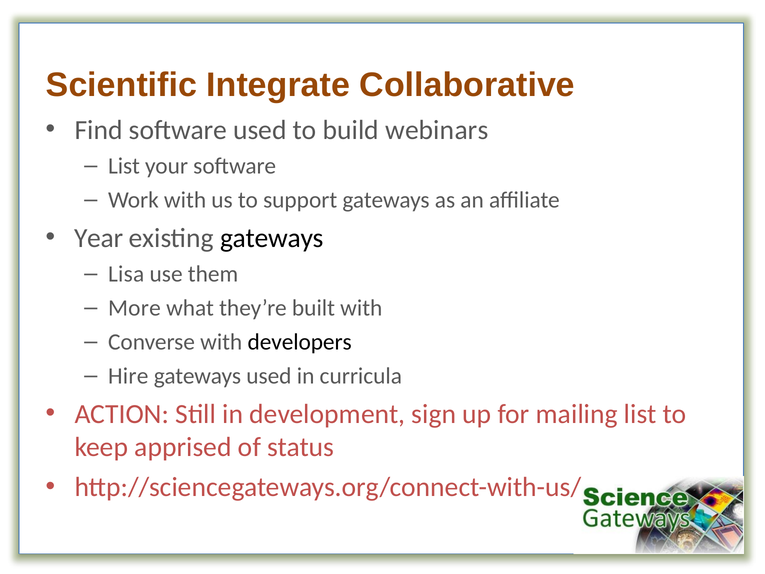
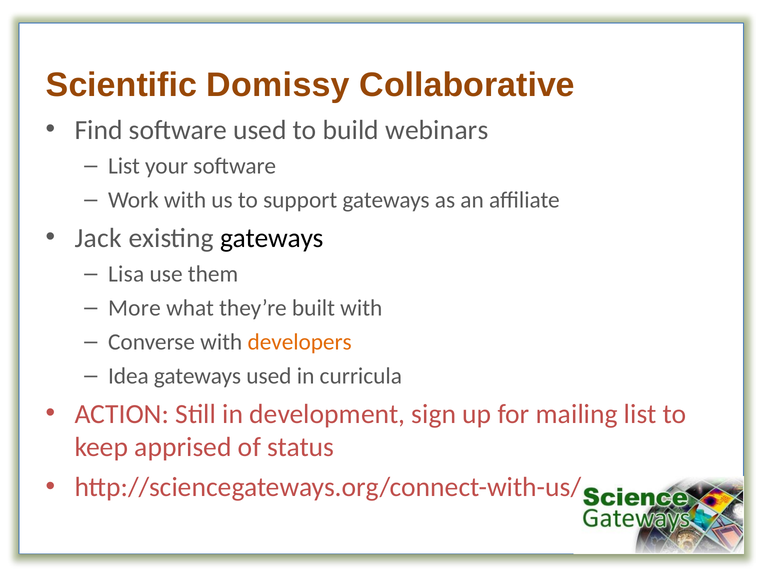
Integrate: Integrate -> Domissy (278, 85)
Year: Year -> Jack (98, 238)
developers colour: black -> orange (300, 342)
Hire: Hire -> Idea (128, 376)
